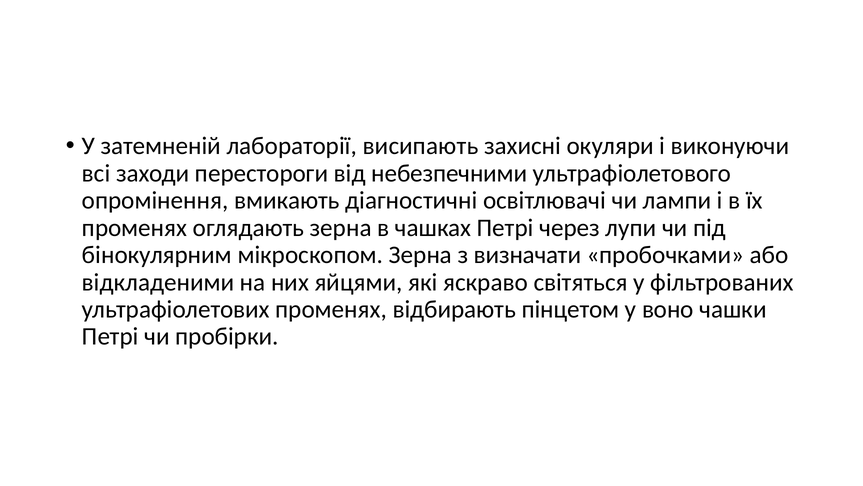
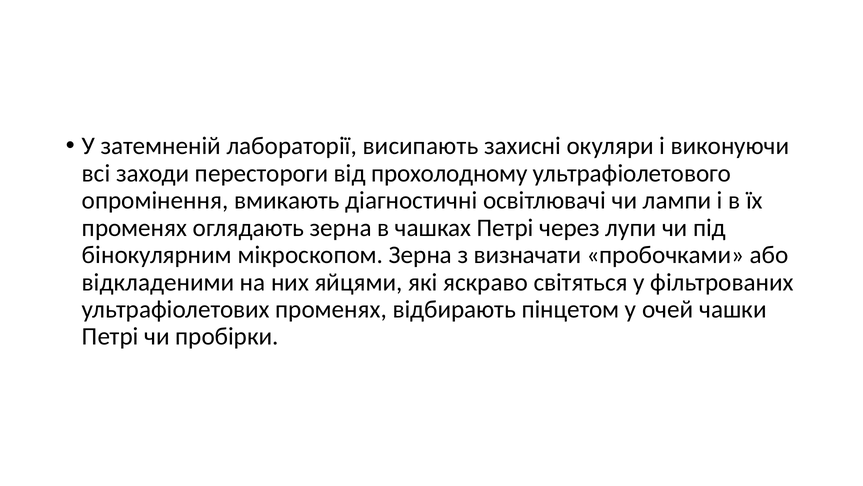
небезпечними: небезпечними -> прохолодному (449, 173)
воно: воно -> очей (668, 309)
